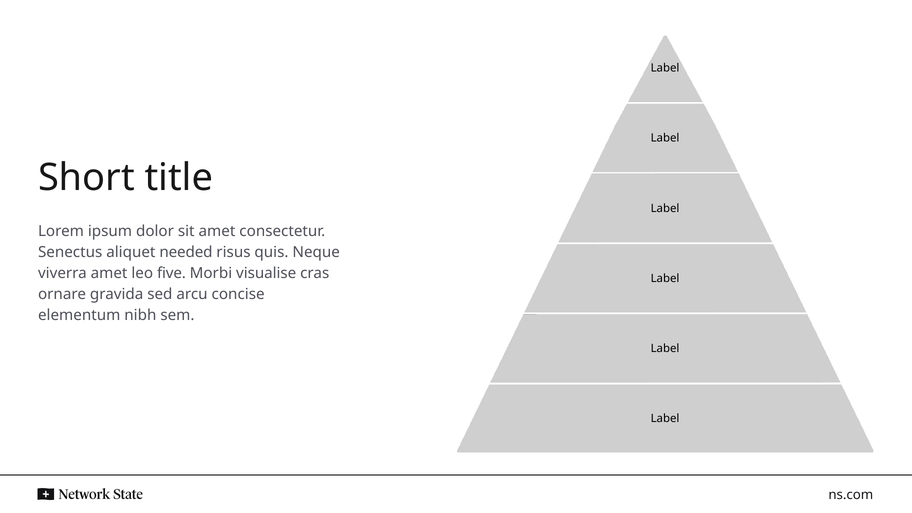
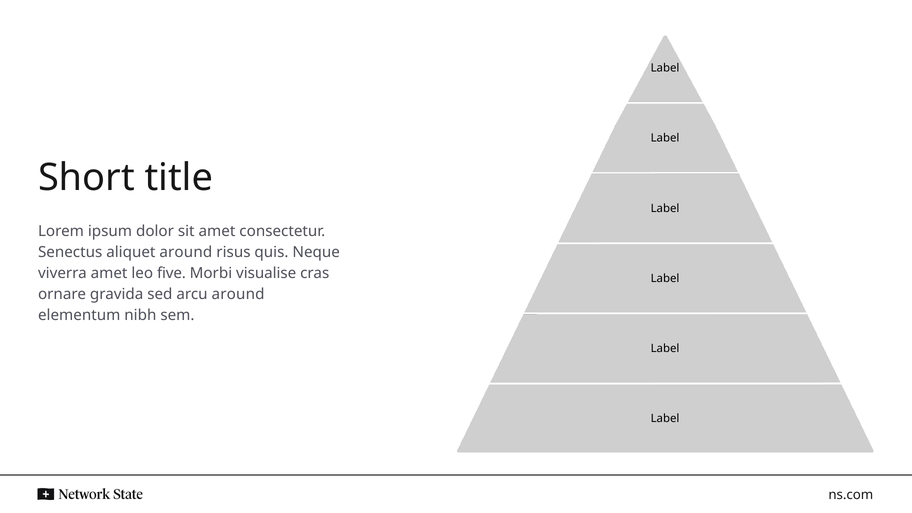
aliquet needed: needed -> around (186, 252)
arcu concise: concise -> around (238, 294)
